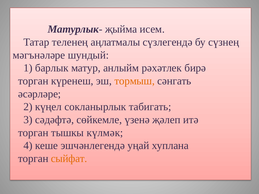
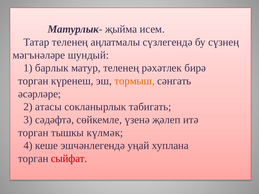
матур анлыйм: анлыйм -> теленең (121, 68)
күңел: күңел -> атасы (48, 107)
сыйфат colour: orange -> red (69, 159)
